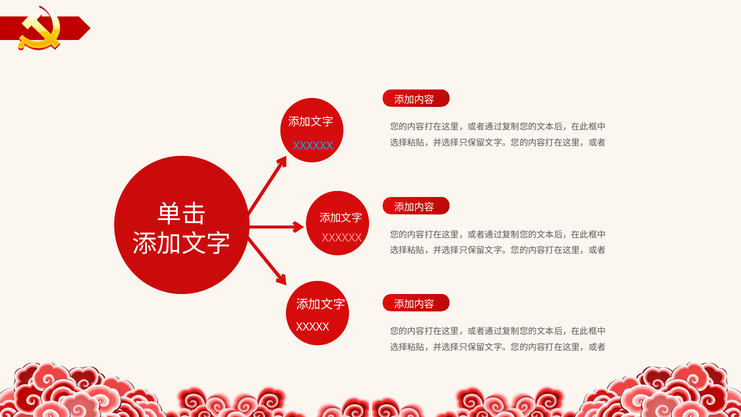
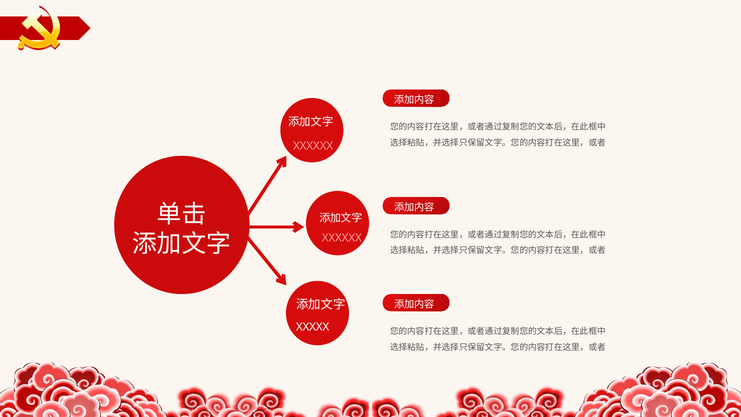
XXXXXX colour: light blue -> pink (313, 146)
